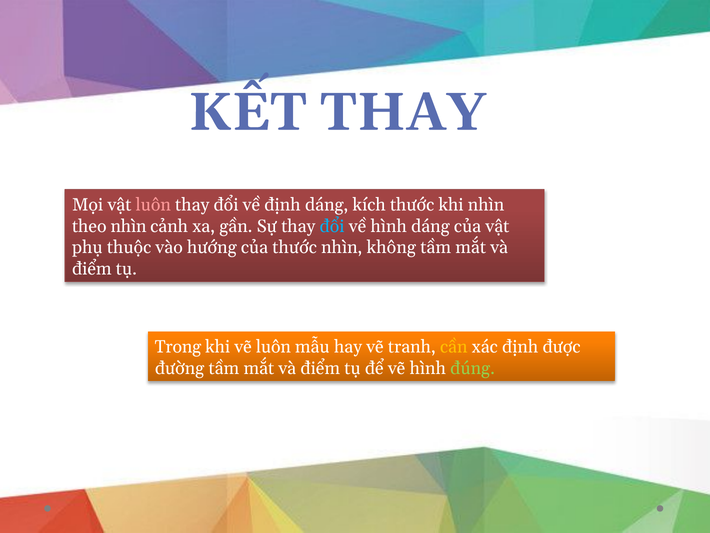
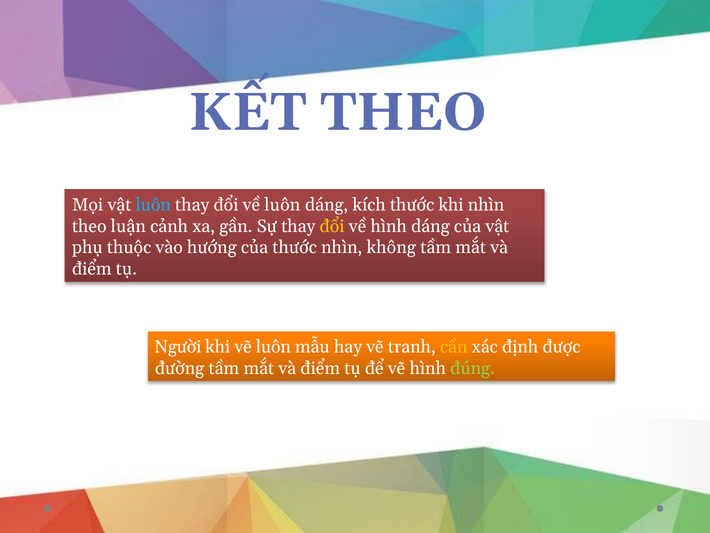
KẾT THAY: THAY -> THEO (403, 112)
luôn colour: pink -> light blue (153, 205)
về định: định -> luôn (282, 205)
theo nhìn: nhìn -> luận (128, 226)
đổi colour: light blue -> yellow (332, 226)
Trong: Trong -> Người (178, 347)
